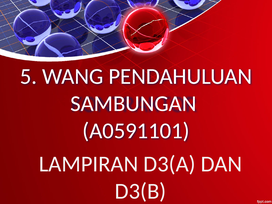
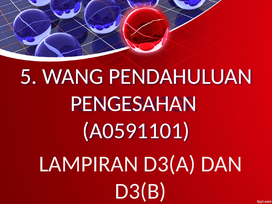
SAMBUNGAN: SAMBUNGAN -> PENGESAHAN (133, 104)
